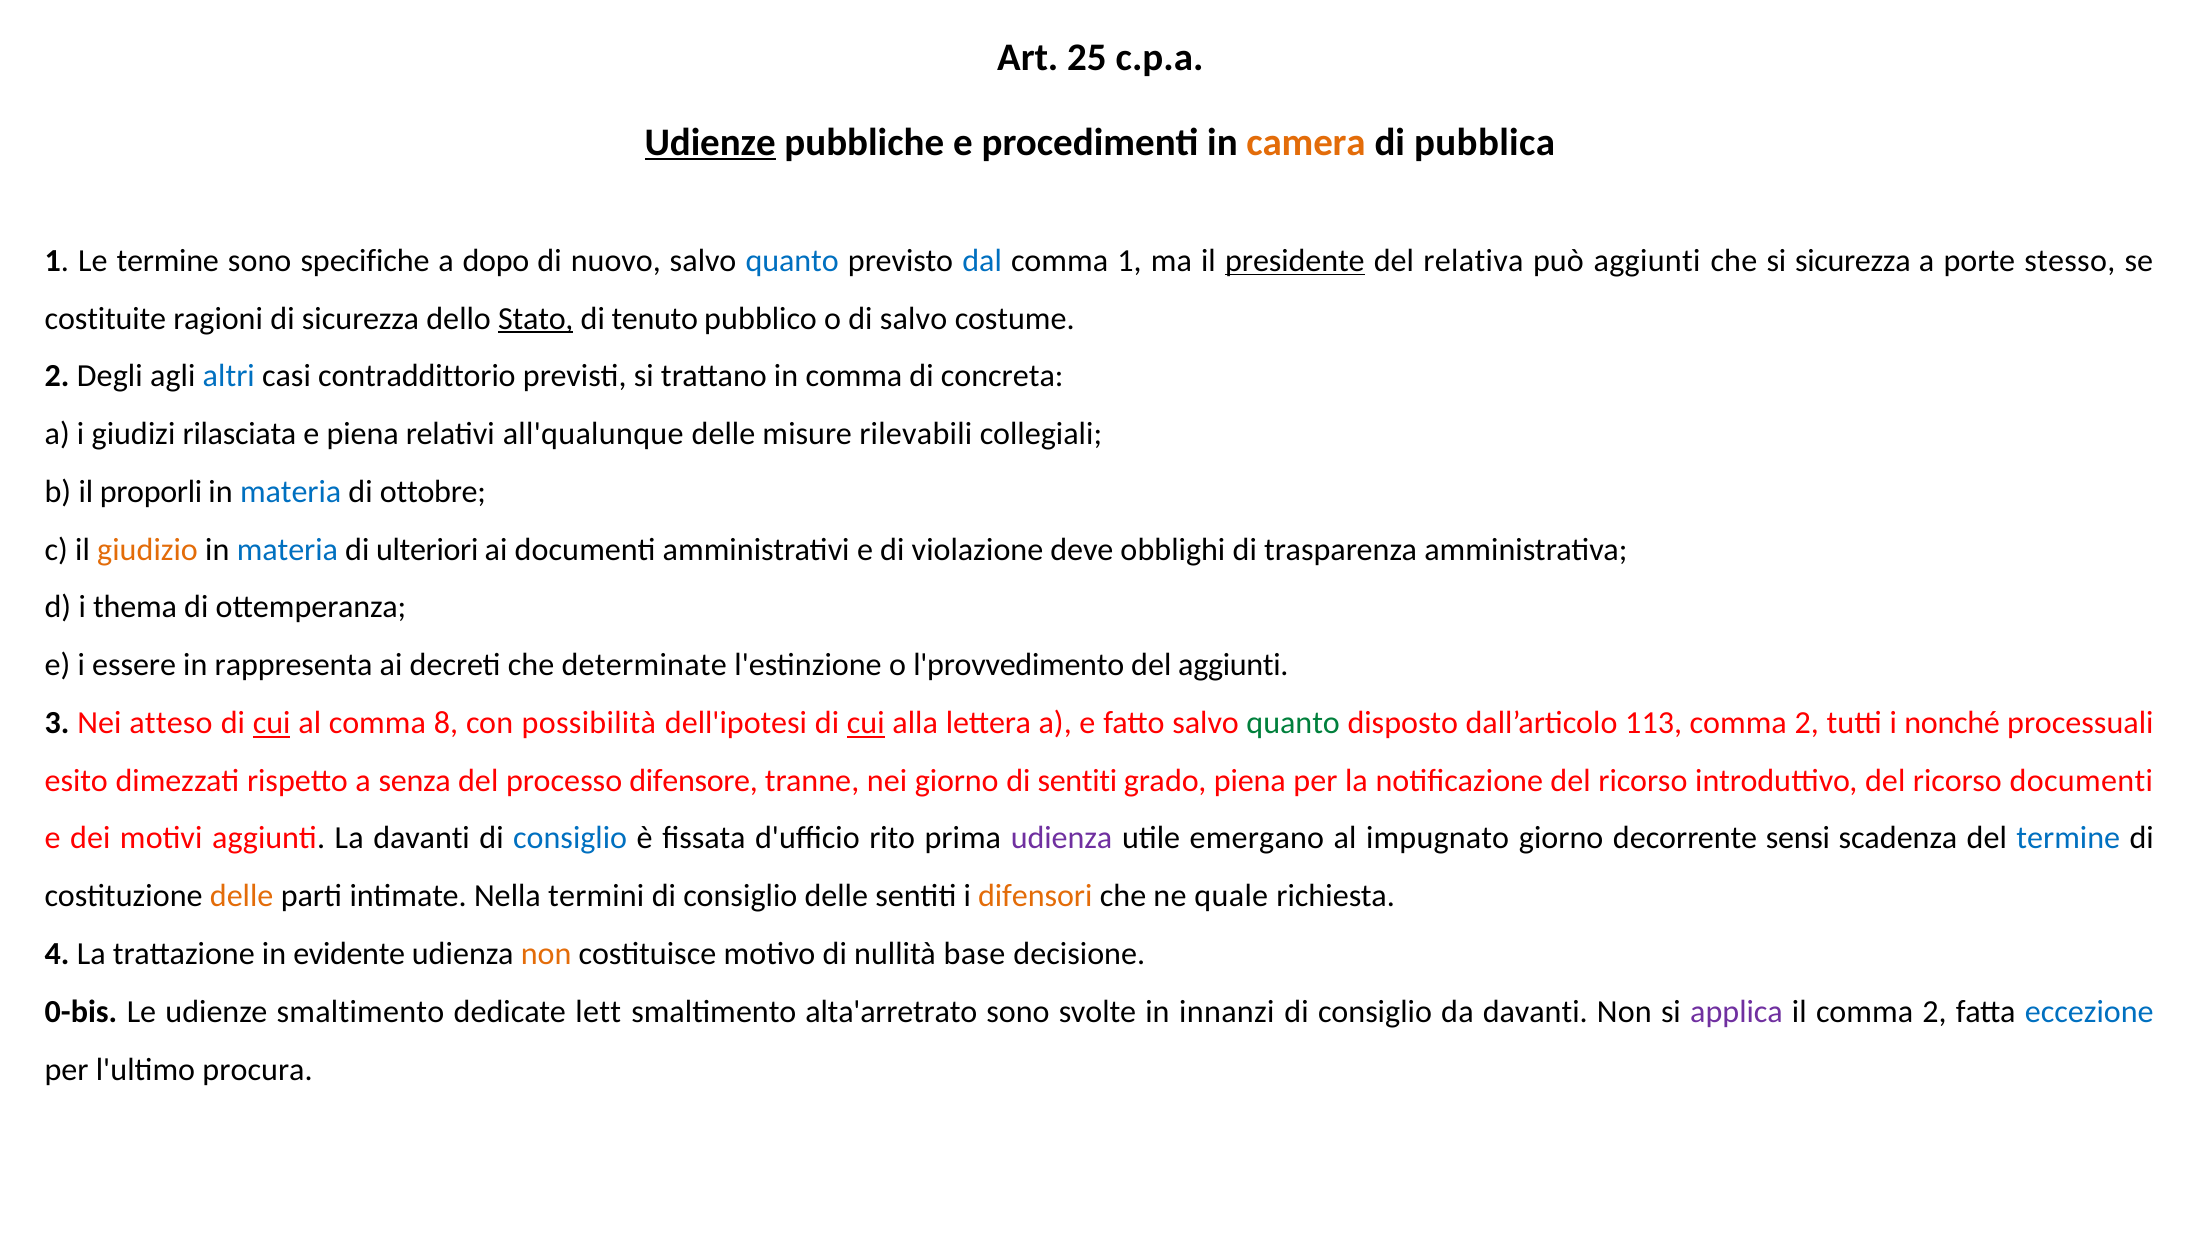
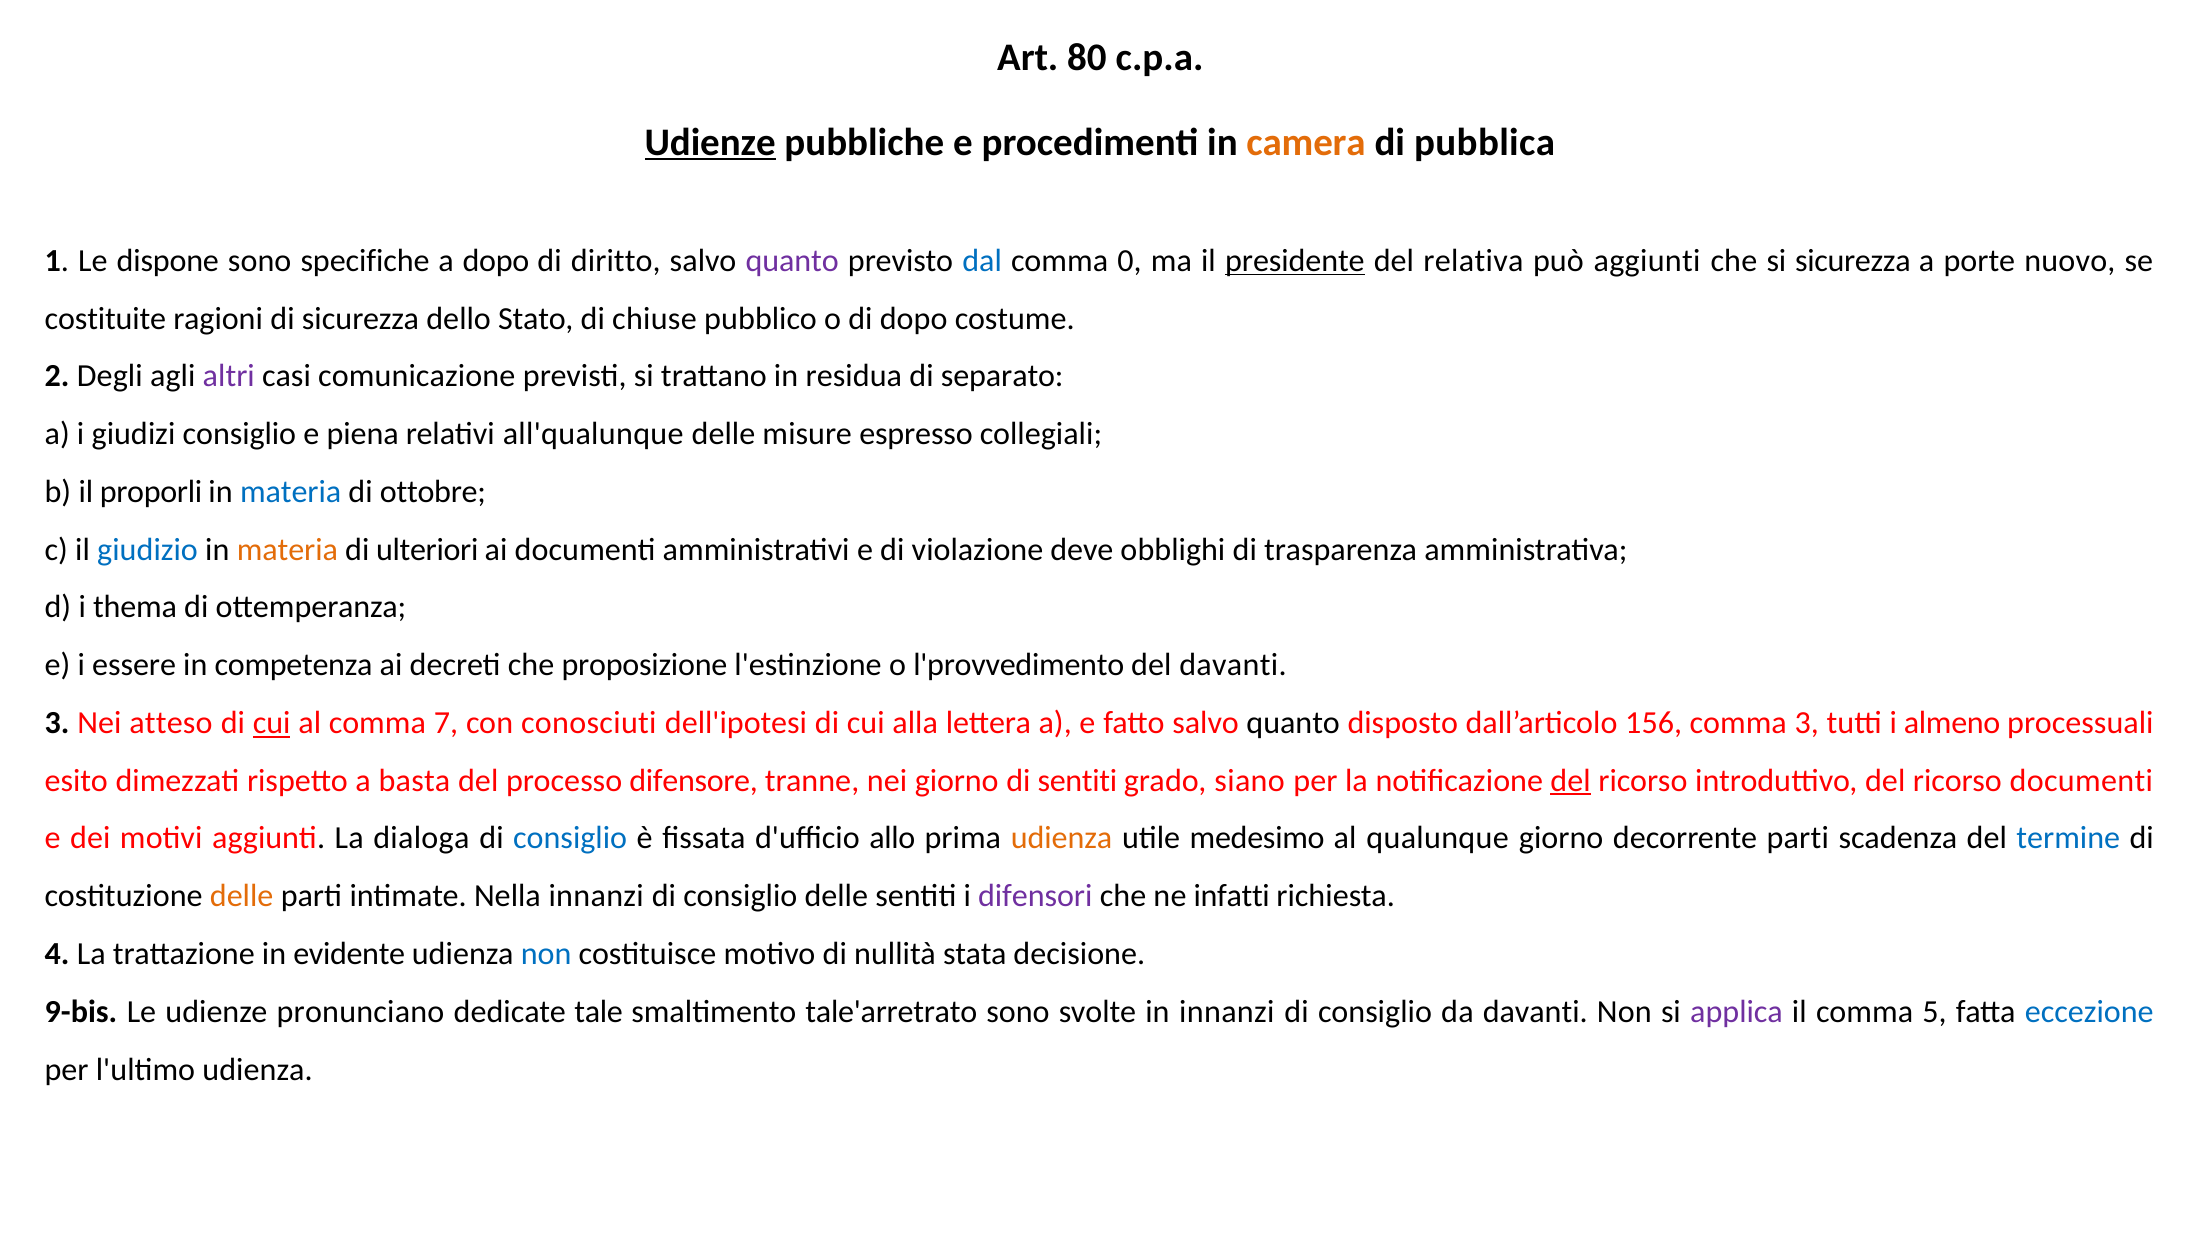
25: 25 -> 80 (1087, 58)
Le termine: termine -> dispone (168, 261)
nuovo: nuovo -> diritto (616, 261)
quanto colour: blue -> purple (792, 261)
comma 1: 1 -> 0 (1129, 261)
stesso: stesso -> nuovo (2070, 261)
Stato underline: present -> none (536, 318)
tenuto: tenuto -> chiuse (655, 318)
di salvo: salvo -> dopo (914, 318)
altri colour: blue -> purple (229, 376)
contraddittorio: contraddittorio -> comunicazione (417, 376)
in comma: comma -> residua (854, 376)
concreta: concreta -> separato (1002, 376)
giudizi rilasciata: rilasciata -> consiglio (239, 434)
rilevabili: rilevabili -> espresso (916, 434)
giudizio colour: orange -> blue (148, 550)
materia colour: blue -> orange (287, 550)
rappresenta: rappresenta -> competenza (294, 665)
determinate: determinate -> proposizione (644, 665)
del aggiunti: aggiunti -> davanti (1233, 665)
8: 8 -> 7 (446, 723)
possibilità: possibilità -> conosciuti (589, 723)
cui underline: present -> none (866, 723)
quanto colour: green -> black (1293, 723)
113: 113 -> 156 (1654, 723)
2: 2 -> 3 (1807, 723)
nonché: nonché -> almeno (1952, 723)
senza: senza -> basta (414, 781)
grado piena: piena -> siano (1250, 781)
del underline: none -> present (1571, 781)
La davanti: davanti -> dialoga (421, 838)
rito: rito -> allo (892, 838)
udienza colour: purple -> orange (1062, 838)
emergano: emergano -> medesimo (1257, 838)
impugnato: impugnato -> qualunque (1438, 838)
decorrente sensi: sensi -> parti (1798, 838)
Nella termini: termini -> innanzi (596, 896)
difensori colour: orange -> purple (1035, 896)
quale: quale -> infatti (1232, 896)
non colour: orange -> blue (546, 954)
base: base -> stata (975, 954)
0-bis: 0-bis -> 9-bis (81, 1012)
udienze smaltimento: smaltimento -> pronunciano (360, 1012)
lett: lett -> tale (599, 1012)
alta'arretrato: alta'arretrato -> tale'arretrato (891, 1012)
il comma 2: 2 -> 5 (1934, 1012)
l'ultimo procura: procura -> udienza (258, 1070)
